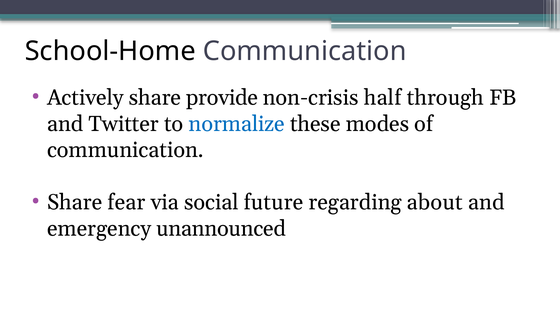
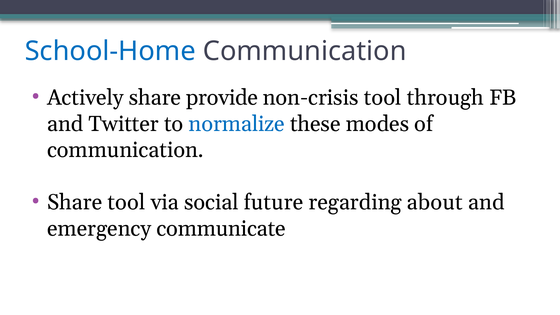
School-Home colour: black -> blue (110, 51)
non-crisis half: half -> tool (383, 98)
Share fear: fear -> tool (126, 202)
unannounced: unannounced -> communicate (221, 228)
